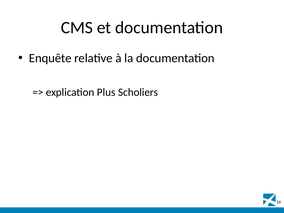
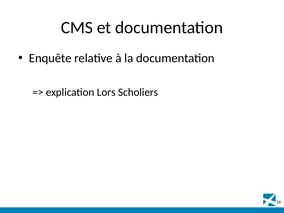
Plus: Plus -> Lors (106, 92)
